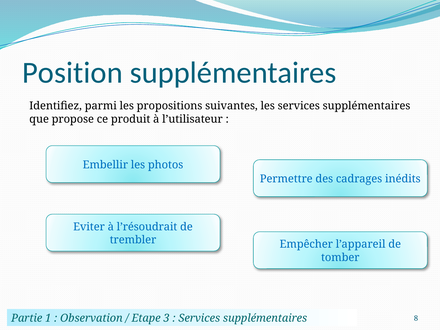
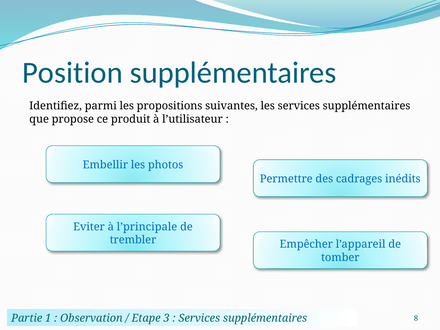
l’résoudrait: l’résoudrait -> l’principale (147, 227)
